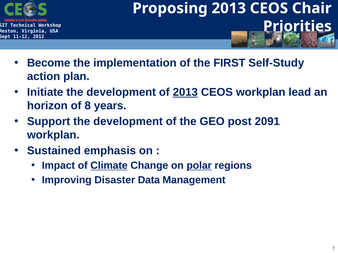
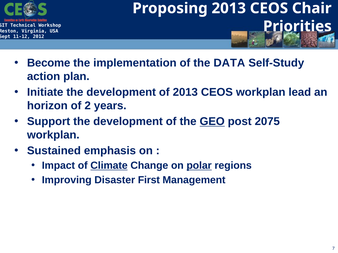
FIRST: FIRST -> DATA (229, 63)
2013 underline: present -> none (185, 92)
8: 8 -> 2 (88, 106)
GEO underline: none -> present (212, 122)
2091: 2091 -> 2075 (267, 122)
Data: Data -> First (149, 180)
